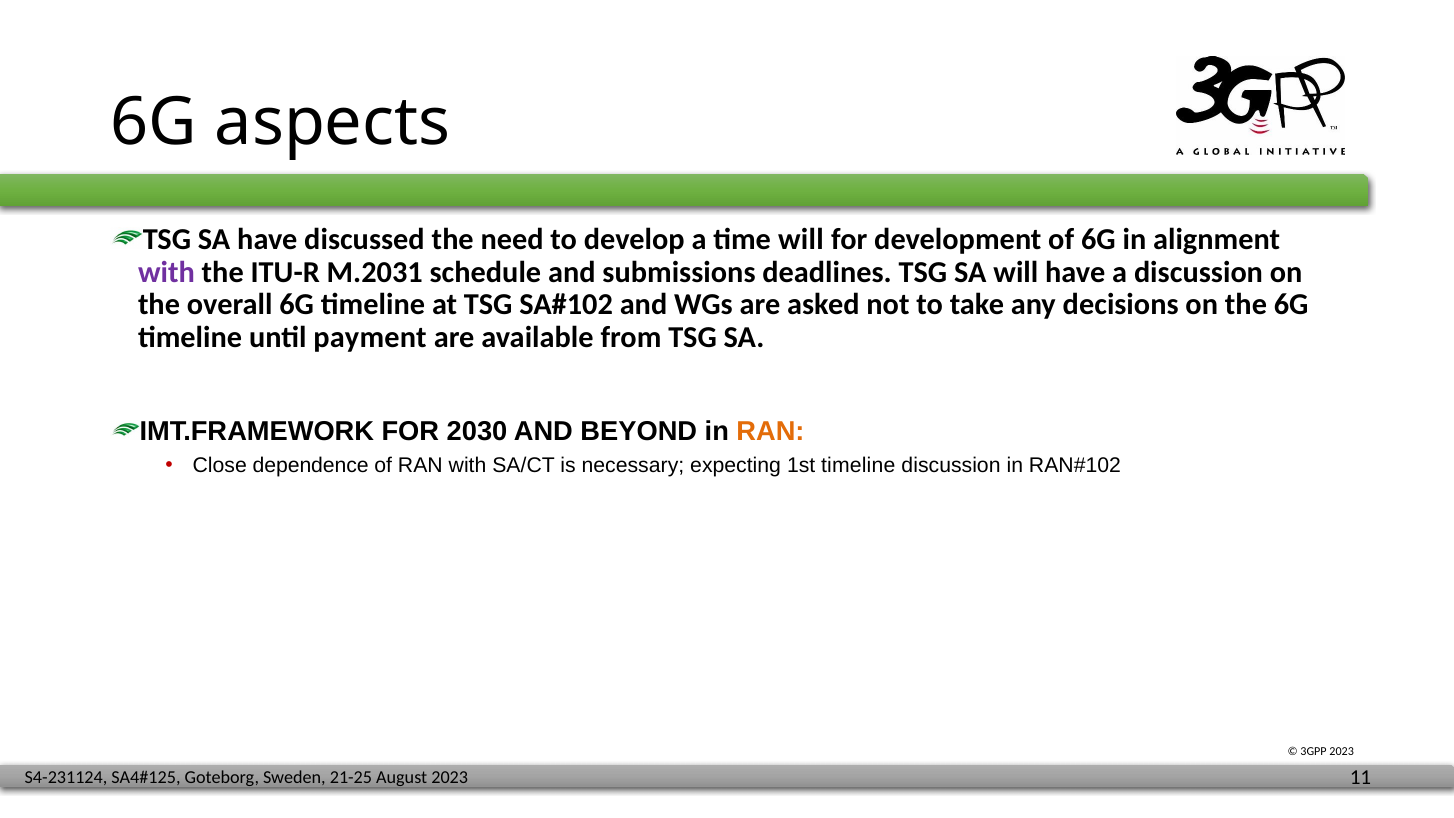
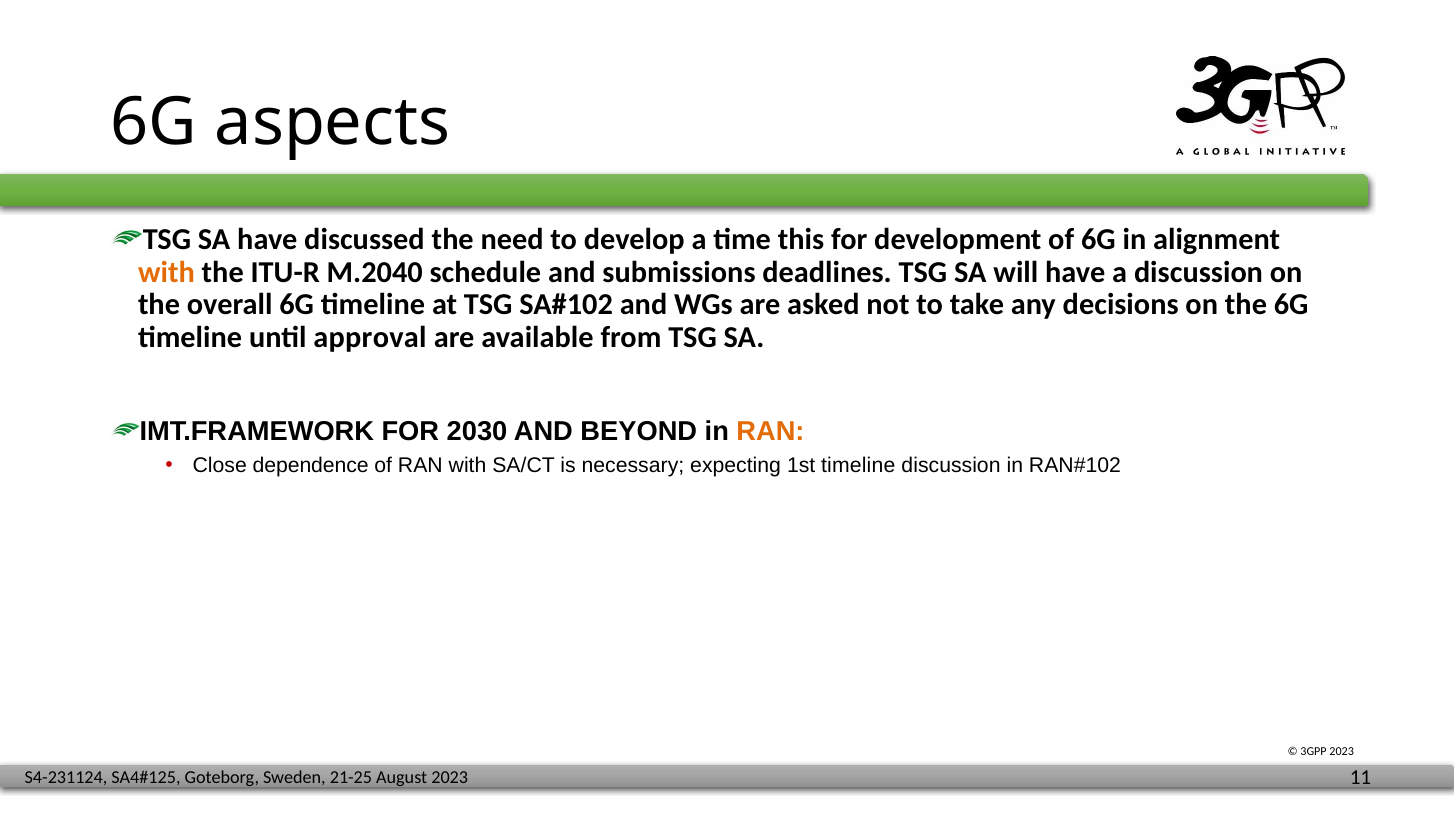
time will: will -> this (801, 239)
with colour: purple -> orange (166, 272)
M.2031: M.2031 -> M.2040 (375, 272)
payment: payment -> approval (370, 337)
